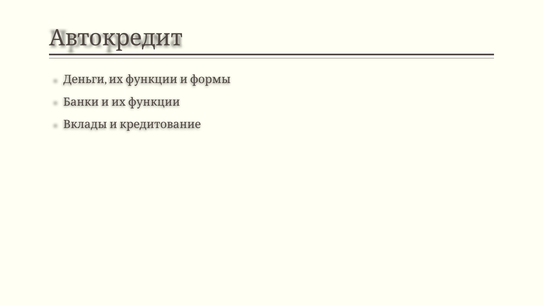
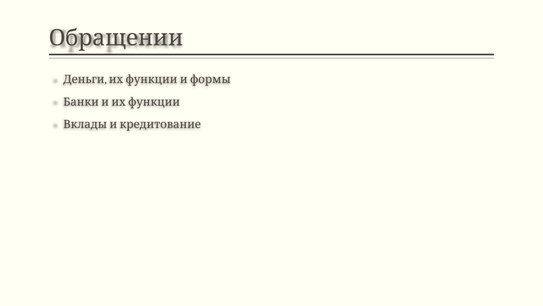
Автокредит: Автокредит -> Обращении (116, 38)
